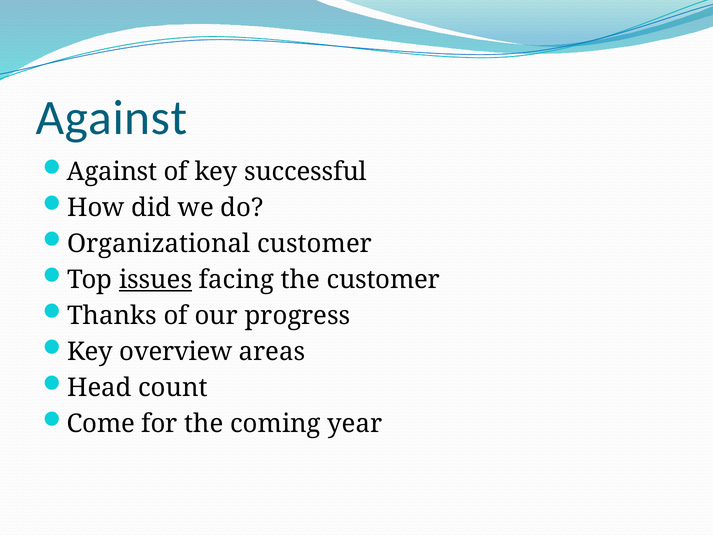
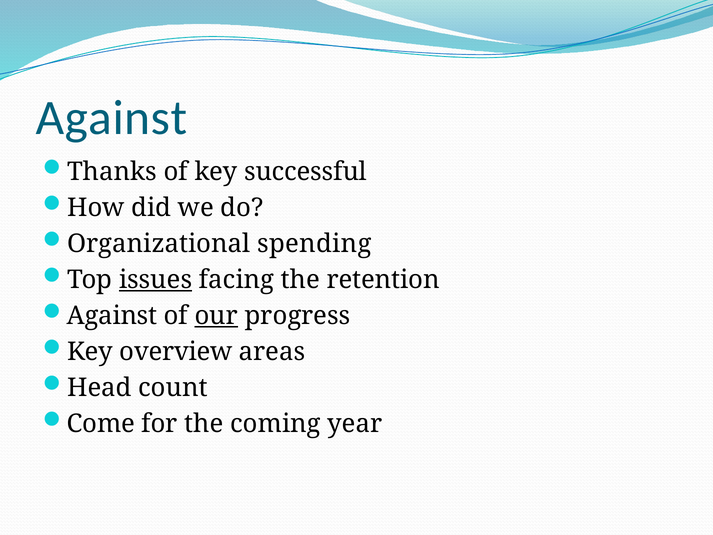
Against: Against -> Thanks (112, 172)
Organizational customer: customer -> spending (314, 244)
the customer: customer -> retention (383, 280)
Thanks: Thanks -> Against (112, 316)
our underline: none -> present (216, 316)
